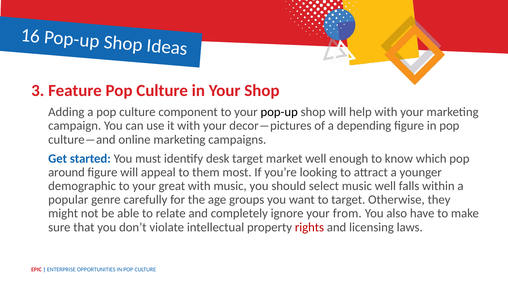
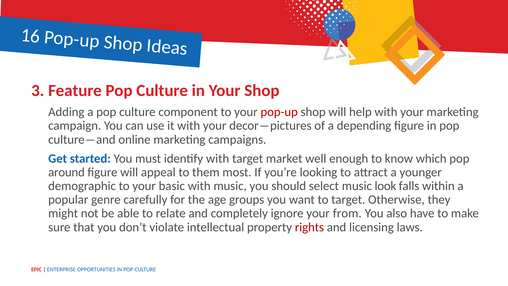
pop-up colour: black -> red (279, 112)
identify desk: desk -> with (218, 158)
great: great -> basic (172, 186)
music well: well -> look (385, 186)
